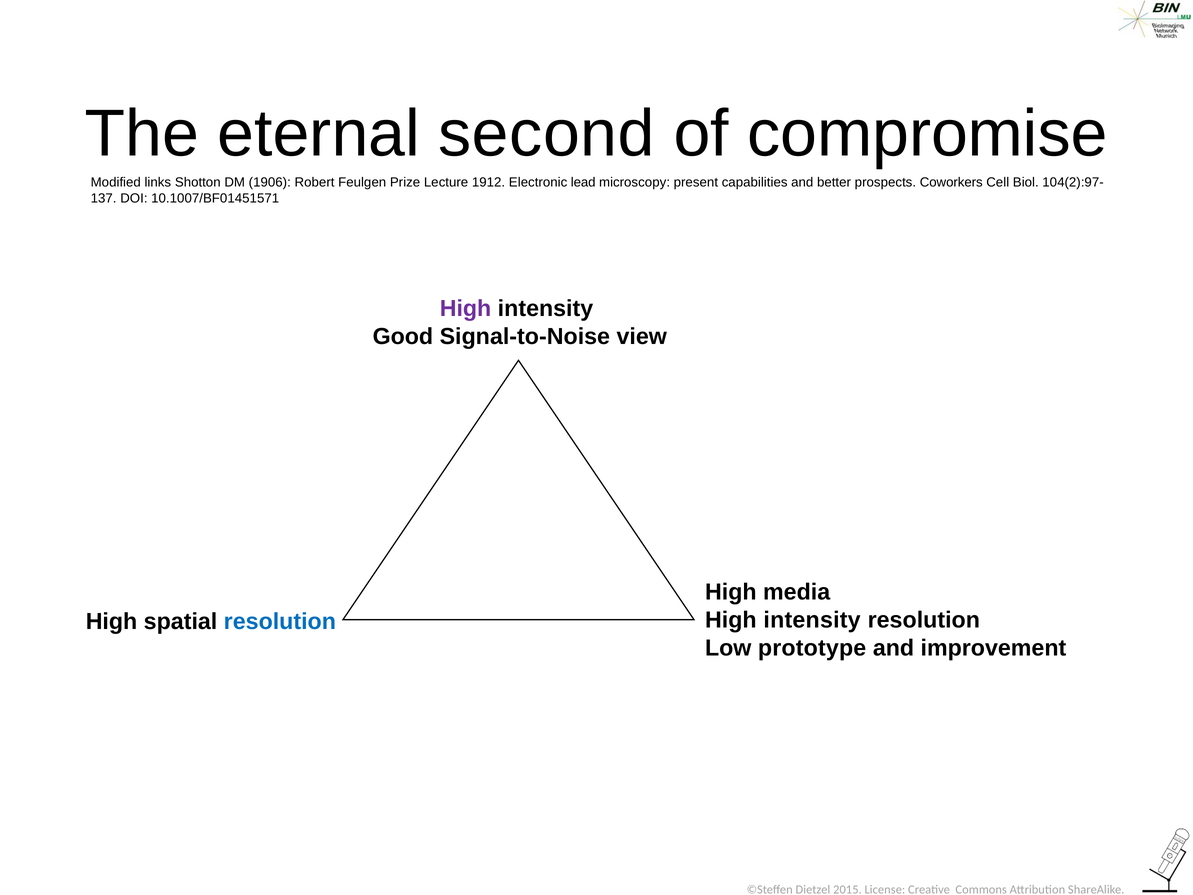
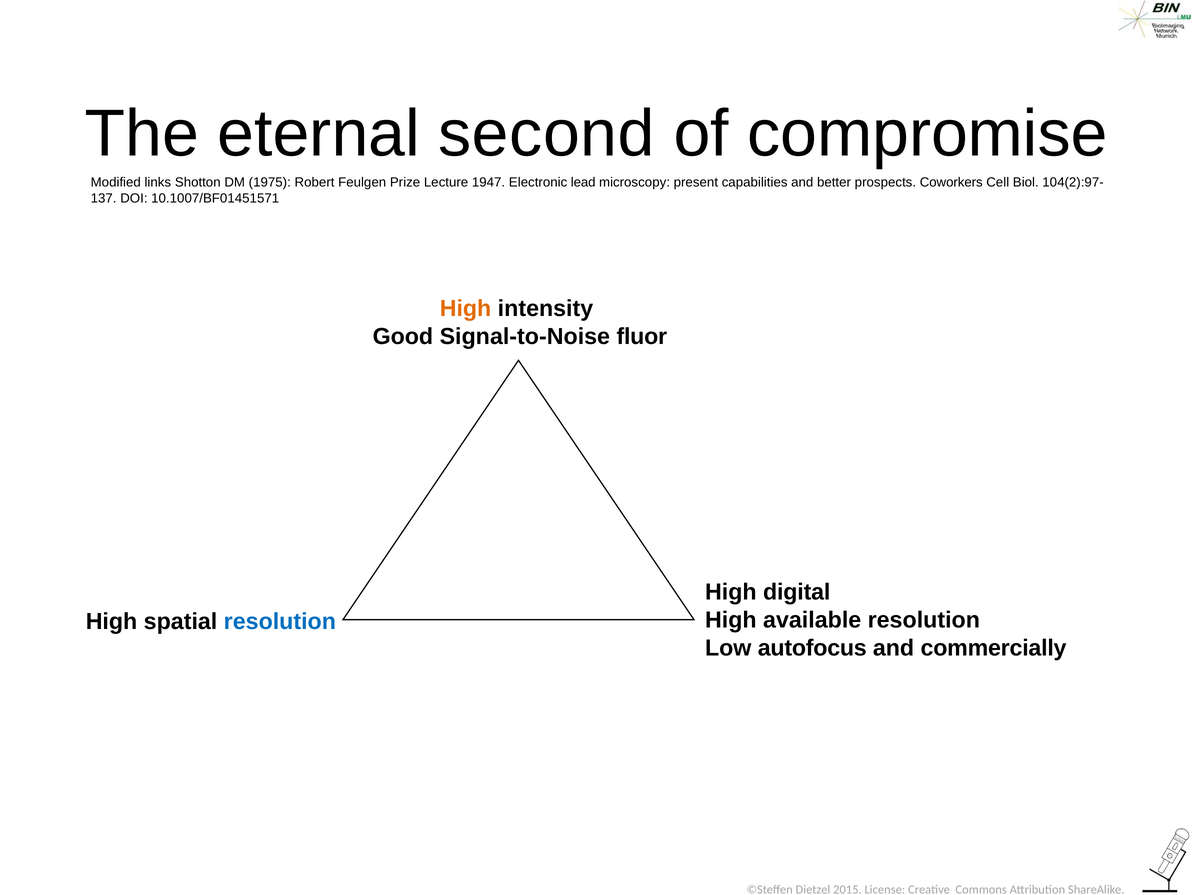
1906: 1906 -> 1975 (270, 182)
1912: 1912 -> 1947 (489, 182)
High colour: purple -> orange (466, 309)
view: view -> fluor (642, 336)
media: media -> digital (797, 592)
intensity: intensity -> available (812, 620)
prototype: prototype -> autofocus (812, 648)
improvement: improvement -> commercially (994, 648)
